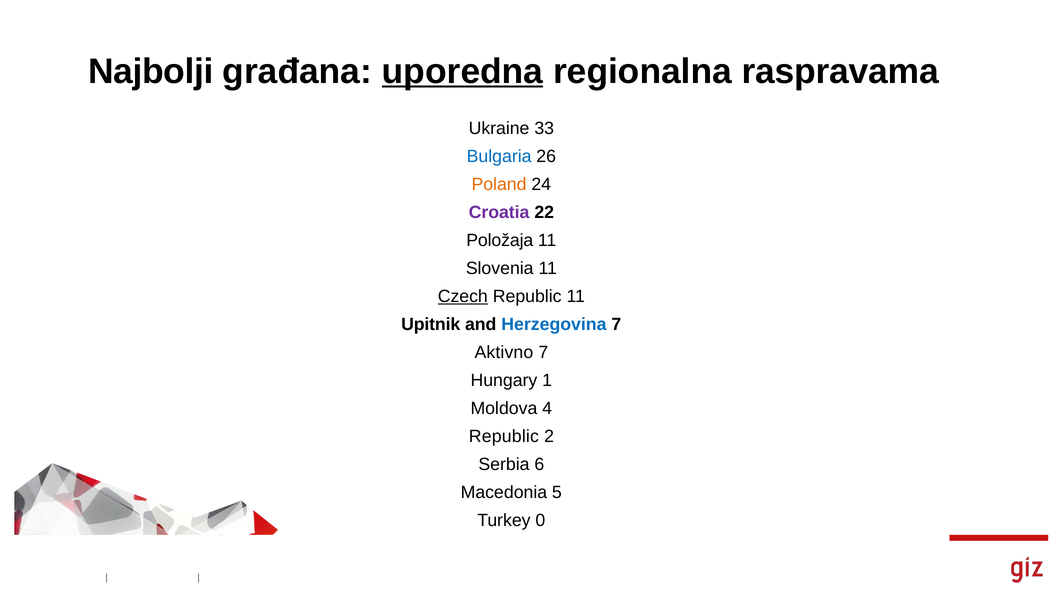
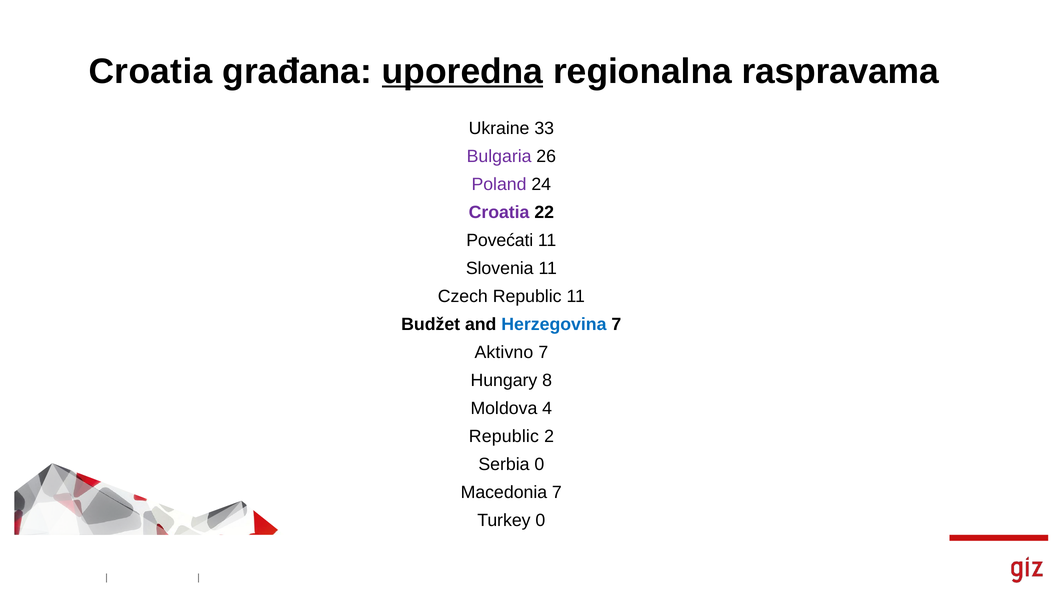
Najbolji: Najbolji -> Croatia (150, 71)
Bulgaria colour: blue -> purple (499, 156)
Poland colour: orange -> purple (499, 184)
Položaja: Položaja -> Povećati (500, 240)
Czech underline: present -> none (463, 296)
Upitnik: Upitnik -> Budžet (431, 324)
1: 1 -> 8 (547, 380)
Serbia 6: 6 -> 0 (539, 464)
Macedonia 5: 5 -> 7 (557, 492)
